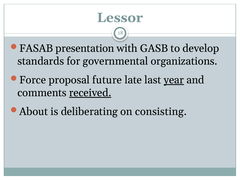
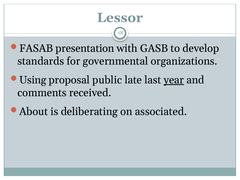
Force: Force -> Using (33, 80)
future: future -> public (107, 80)
received underline: present -> none (90, 93)
consisting: consisting -> associated (161, 112)
